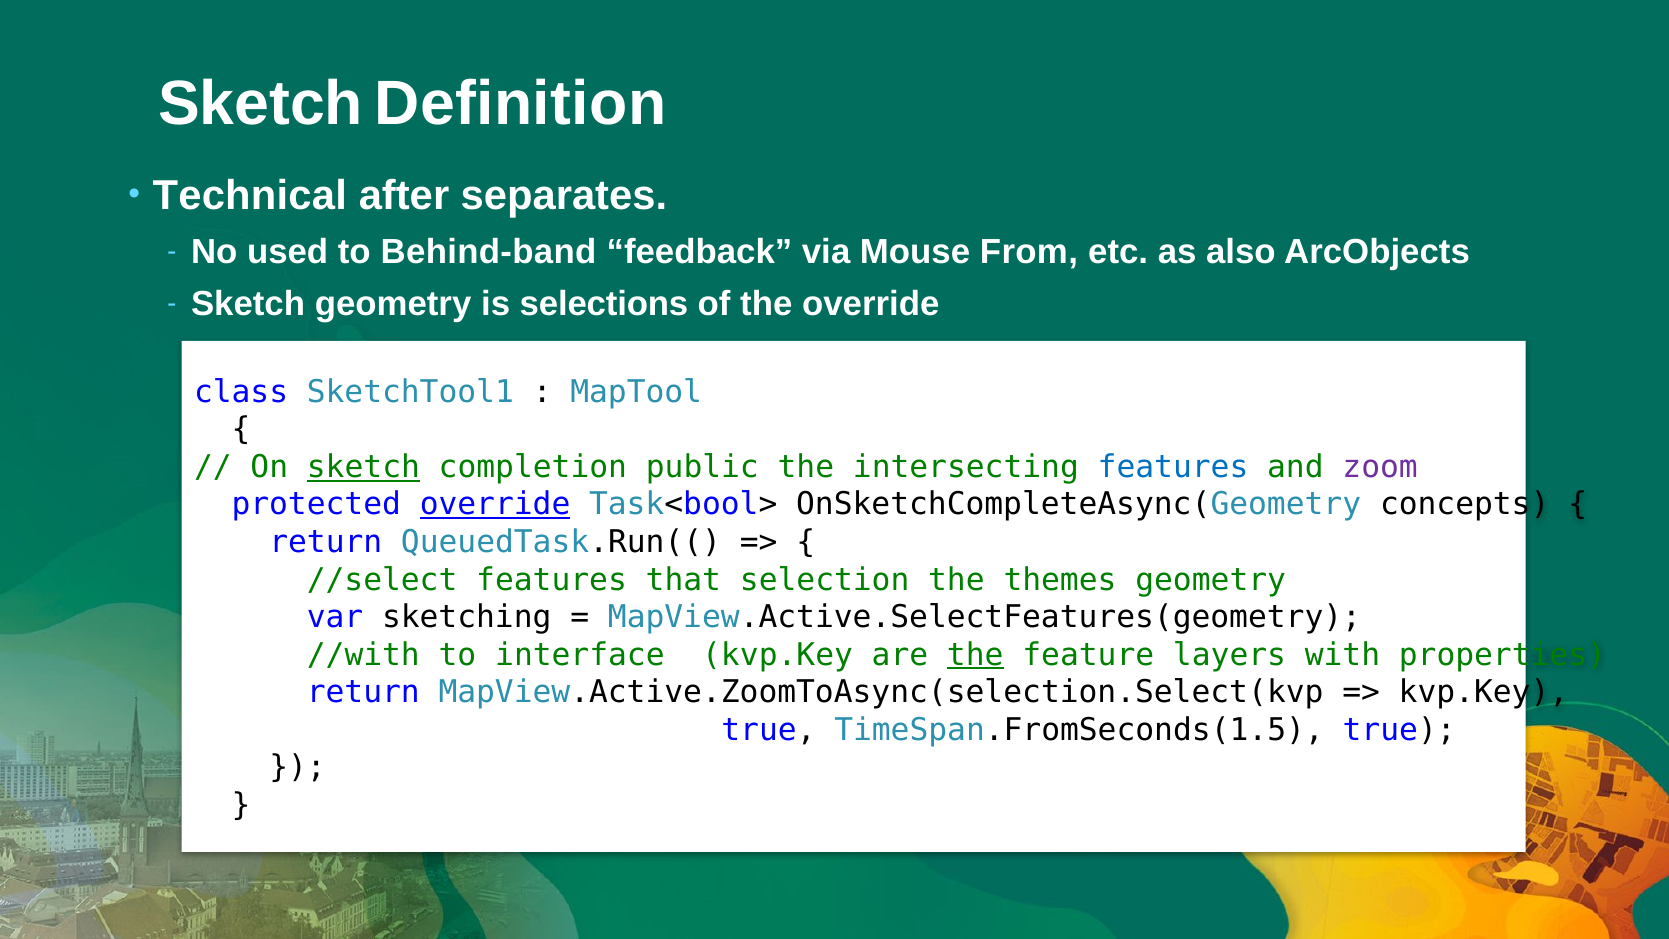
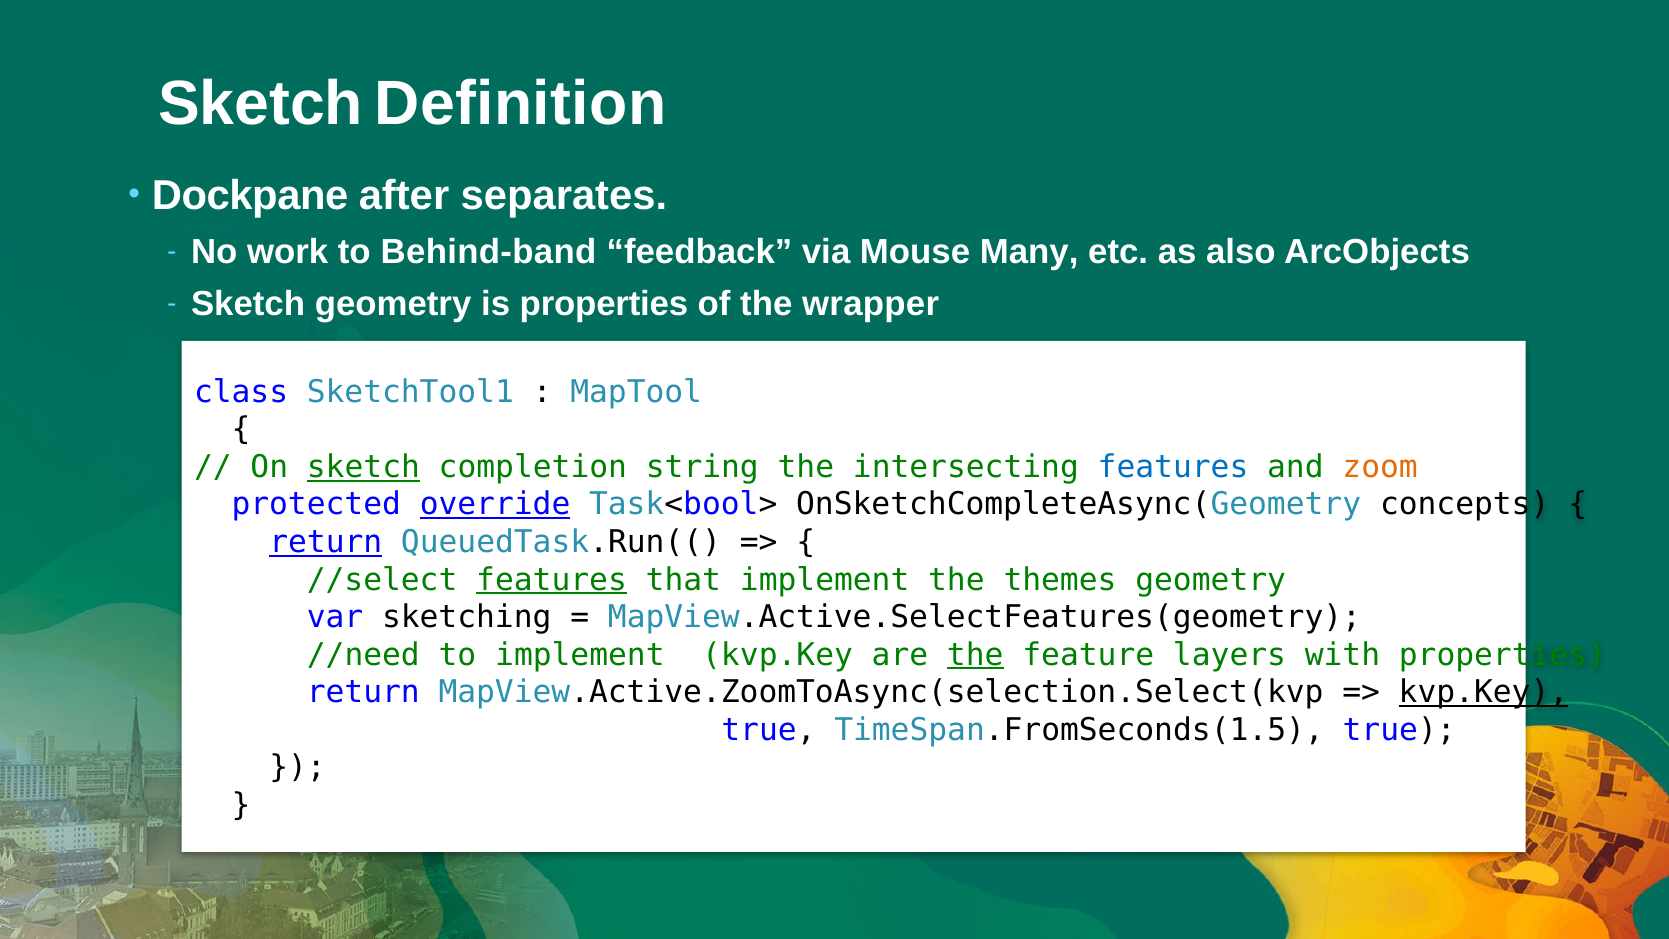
Technical: Technical -> Dockpane (250, 196)
used: used -> work (288, 252)
From: From -> Many (1029, 252)
is selections: selections -> properties (604, 304)
the override: override -> wrapper (871, 304)
public: public -> string (702, 467)
zoom colour: purple -> orange (1380, 467)
return underline: none -> present (326, 542)
features underline: none -> present (552, 580)
that selection: selection -> implement (825, 580)
//with: //with -> //need (363, 655)
to interface: interface -> implement (580, 655)
kvp.Key underline: none -> present (1483, 692)
